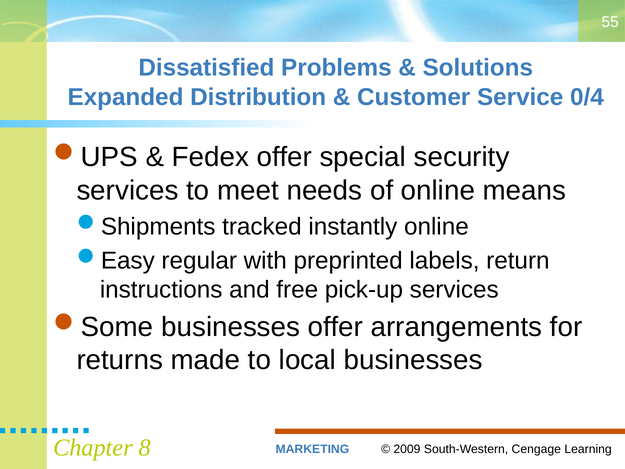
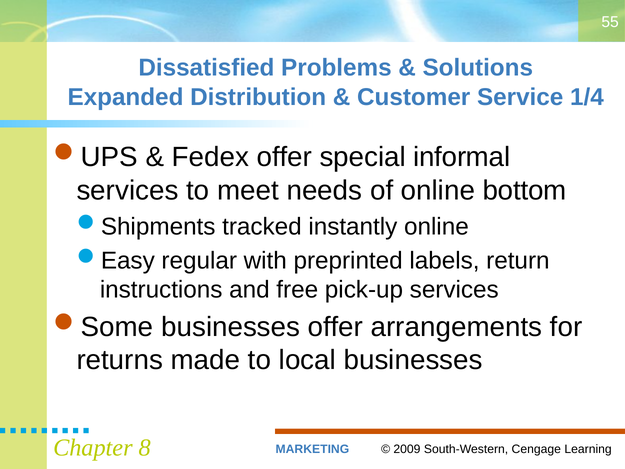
0/4: 0/4 -> 1/4 (587, 97)
security: security -> informal (462, 157)
means: means -> bottom (525, 190)
